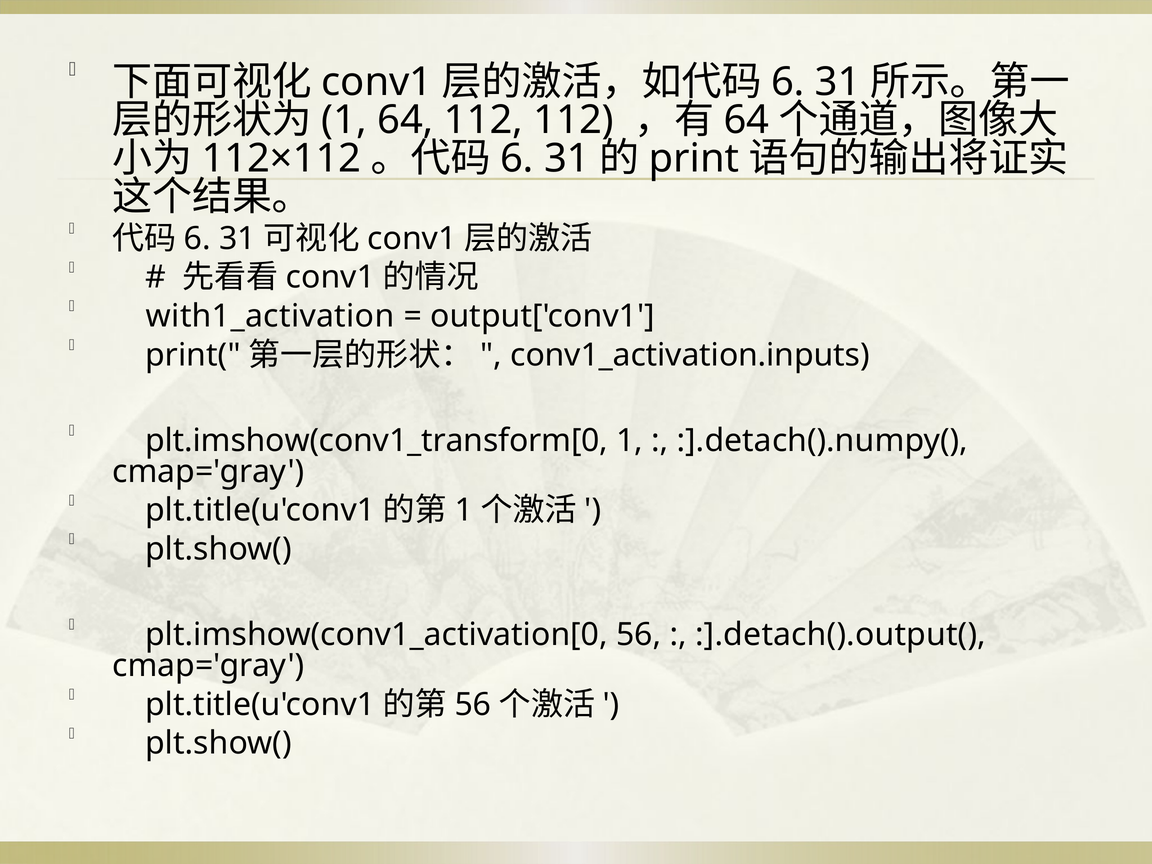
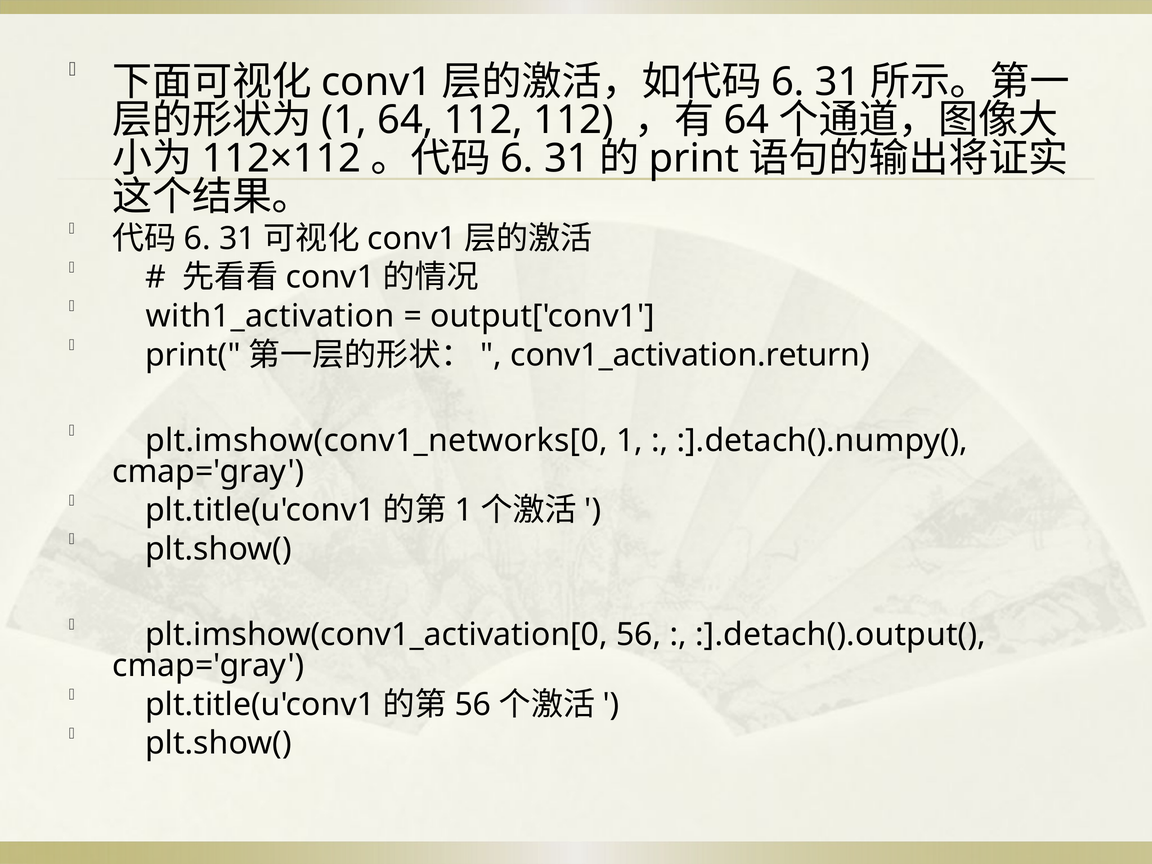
conv1_activation.inputs: conv1_activation.inputs -> conv1_activation.return (690, 355)
plt.imshow(conv1_transform[0: plt.imshow(conv1_transform[0 -> plt.imshow(conv1_networks[0 (377, 441)
